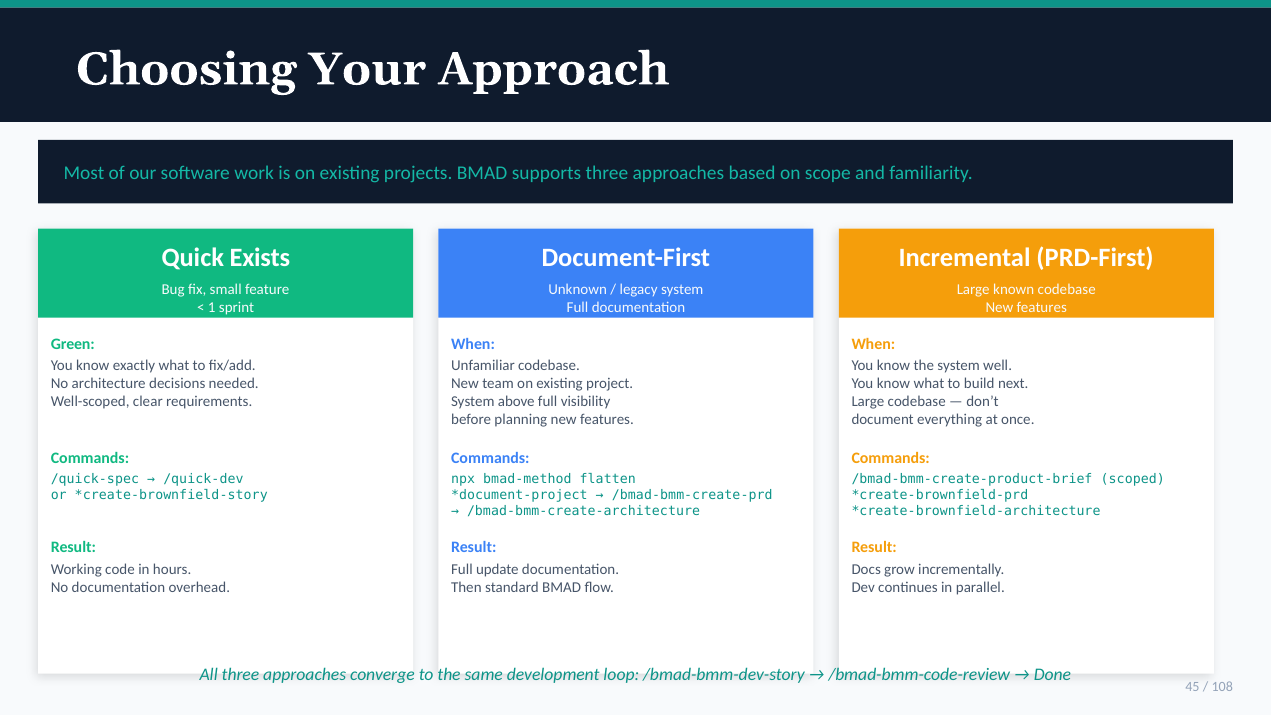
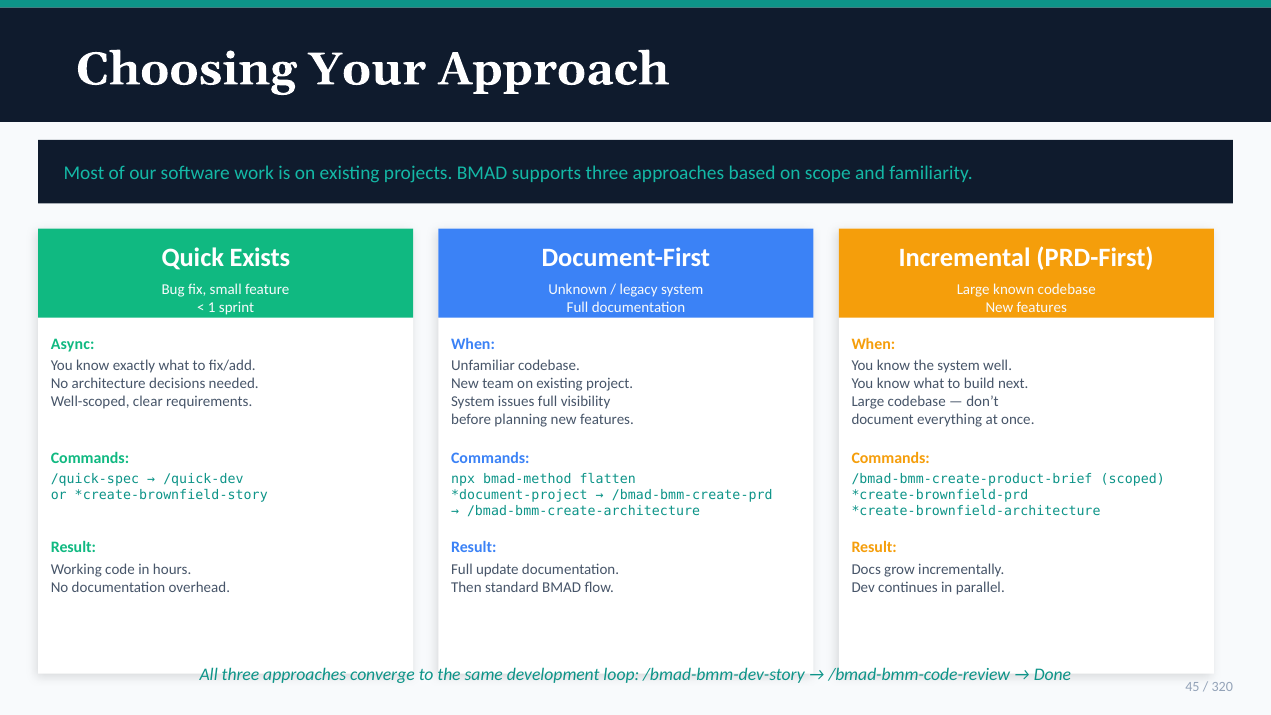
Green: Green -> Async (73, 344)
above: above -> issues (516, 402)
108: 108 -> 320 (1222, 687)
